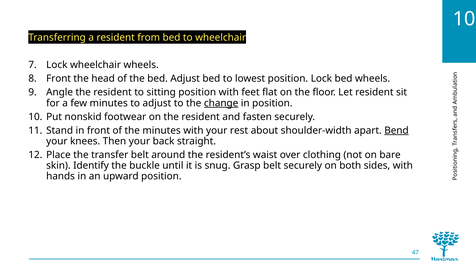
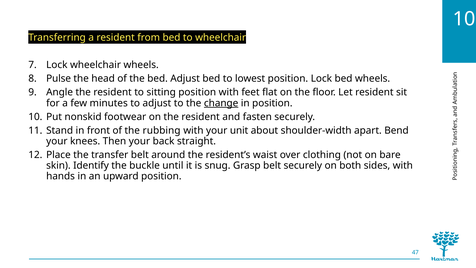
Front: Front -> Pulse (59, 79)
the minutes: minutes -> rubbing (162, 130)
rest: rest -> unit (239, 130)
Bend underline: present -> none (396, 130)
